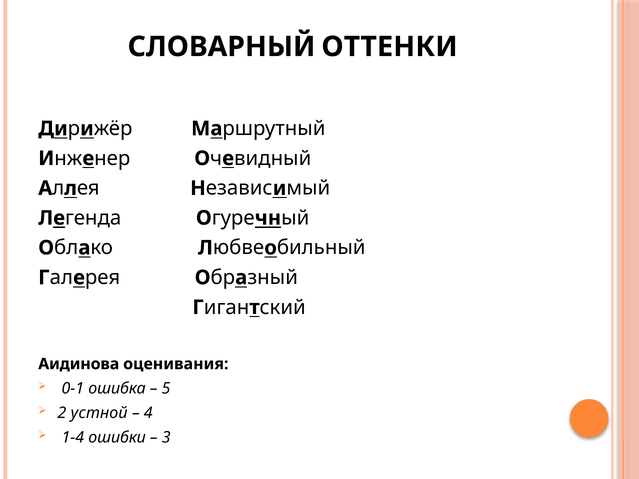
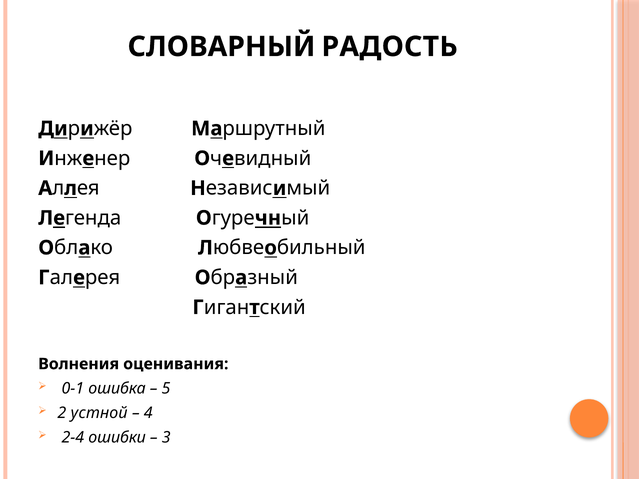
ОТТЕНКИ: ОТТЕНКИ -> РАДОСТЬ (390, 47)
Аидинова: Аидинова -> Волнения (79, 364)
1-4: 1-4 -> 2-4 (73, 438)
